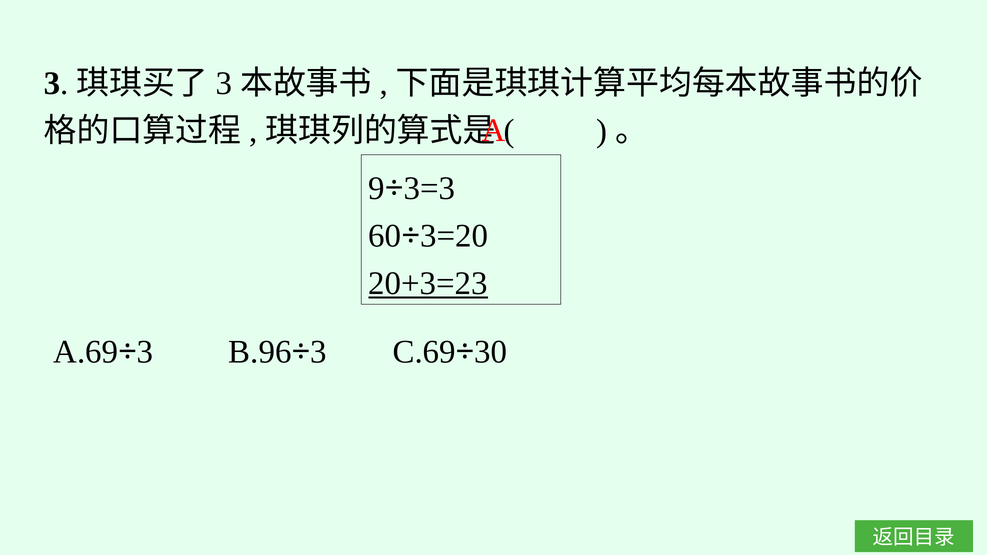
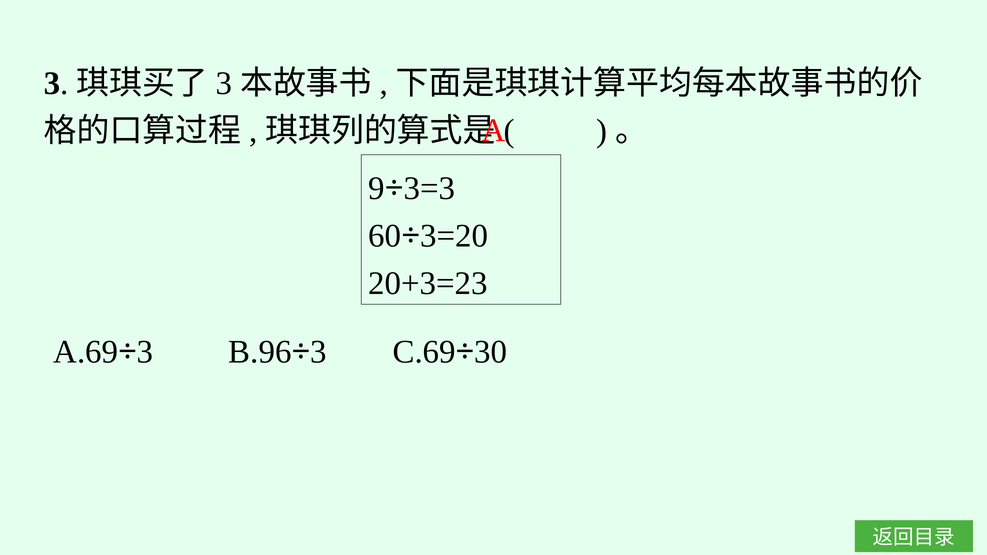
20+3=23 underline: present -> none (428, 283)
